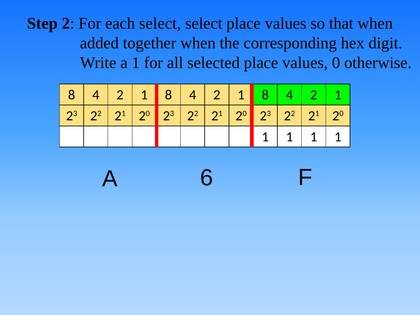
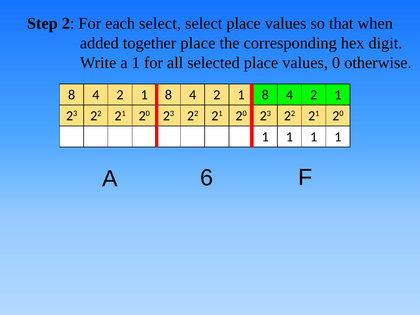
together when: when -> place (198, 43)
